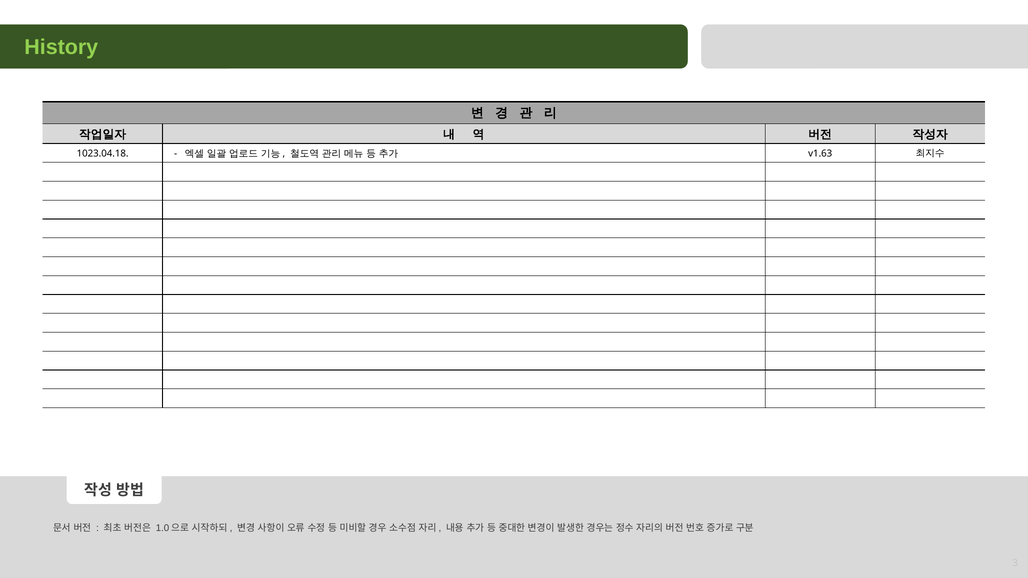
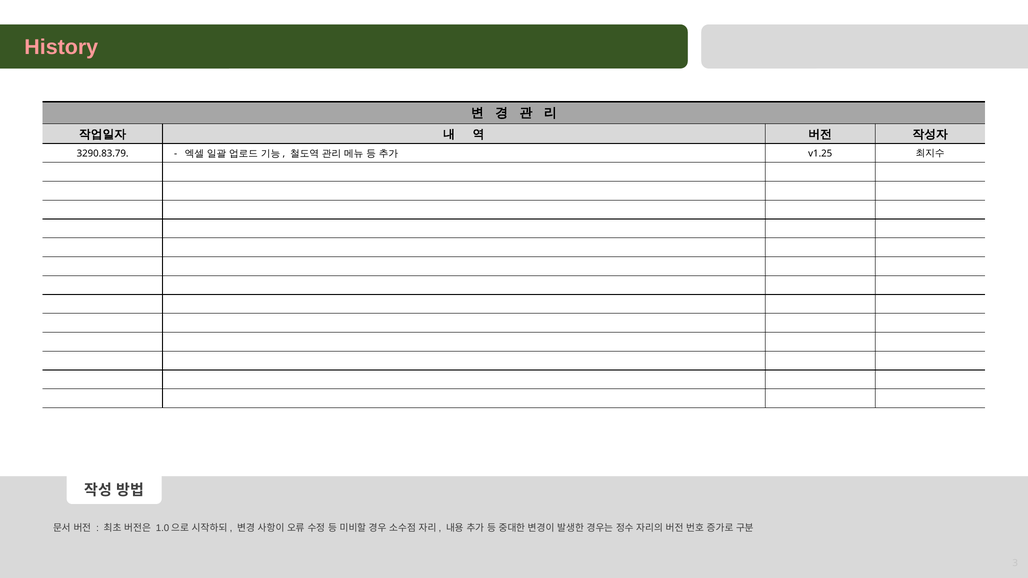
History colour: light green -> pink (61, 47)
1023.04.18: 1023.04.18 -> 3290.83.79 (103, 154)
v1.63: v1.63 -> v1.25 (820, 154)
